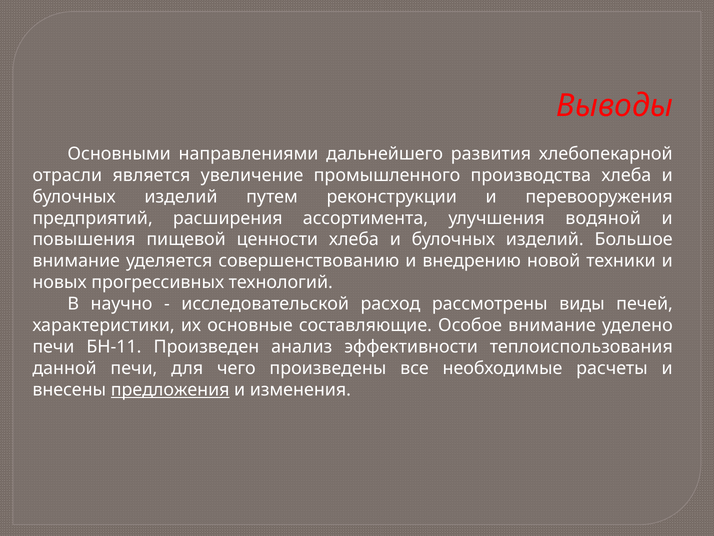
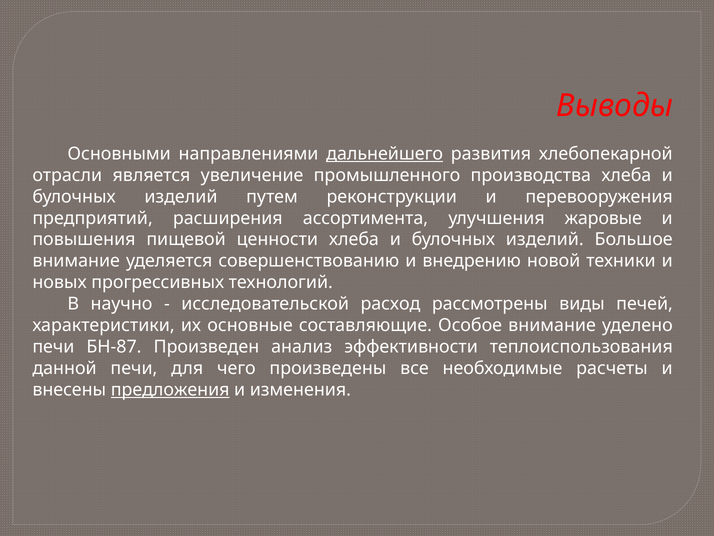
дальнейшего underline: none -> present (385, 154)
водяной: водяной -> жаровые (603, 218)
БН-11: БН-11 -> БН-87 (114, 346)
